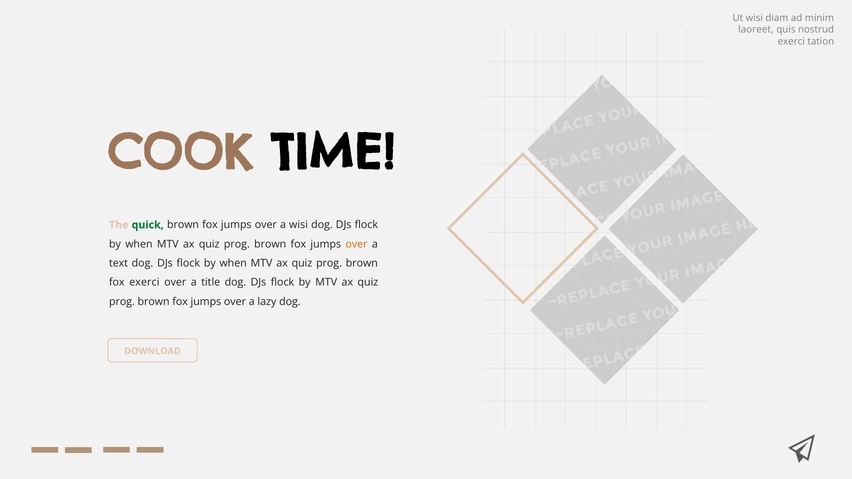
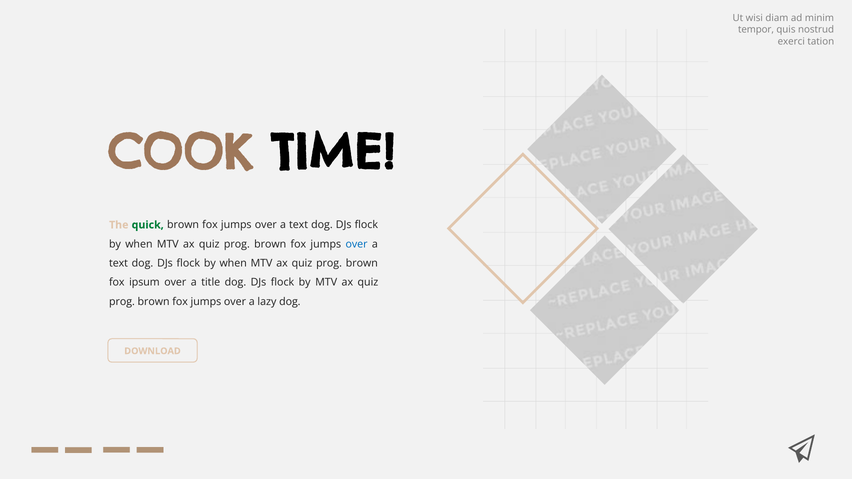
laoreet: laoreet -> tempor (756, 30)
wisi: wisi -> text (299, 225)
over colour: orange -> blue (357, 244)
fox exerci: exerci -> ipsum (144, 283)
